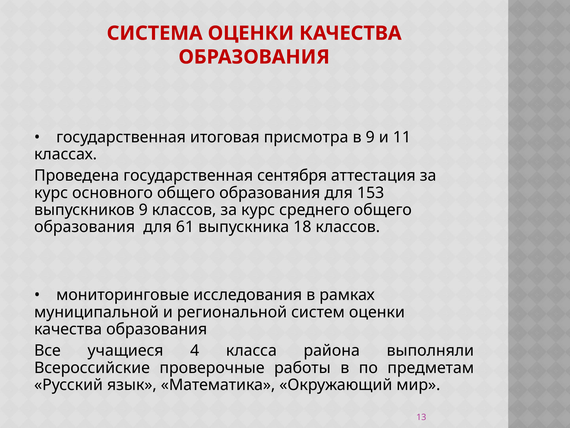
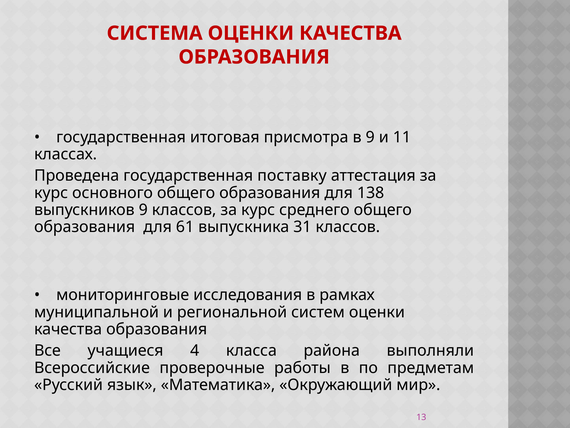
сентября: сентября -> поставку (292, 175)
153: 153 -> 138 (371, 193)
18: 18 -> 31 (302, 227)
